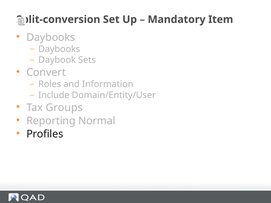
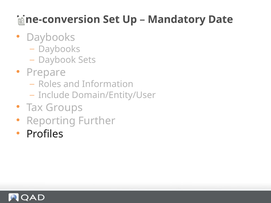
Split-conversion: Split-conversion -> Line-conversion (58, 19)
Item: Item -> Date (221, 19)
Convert: Convert -> Prepare (46, 73)
Normal: Normal -> Further (97, 121)
